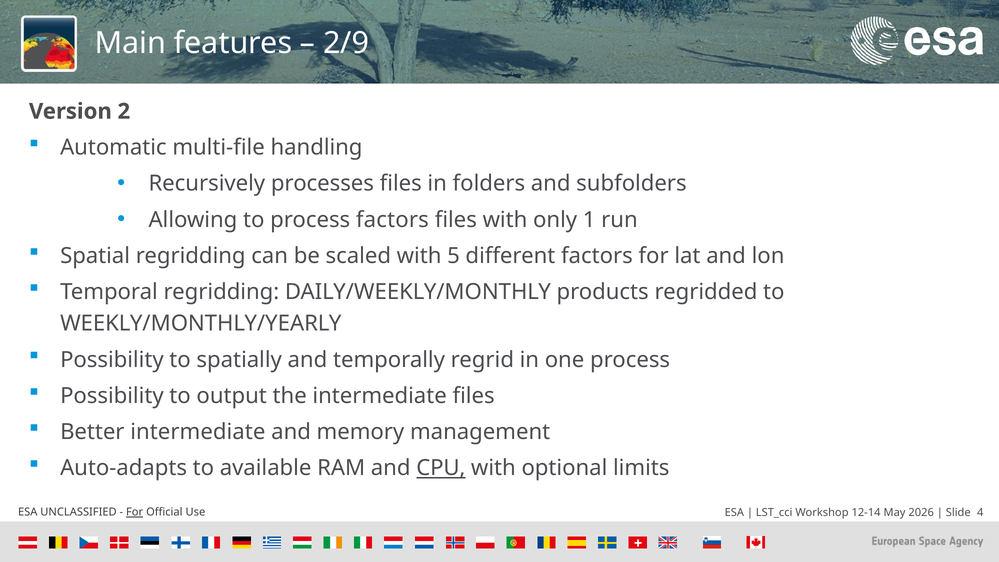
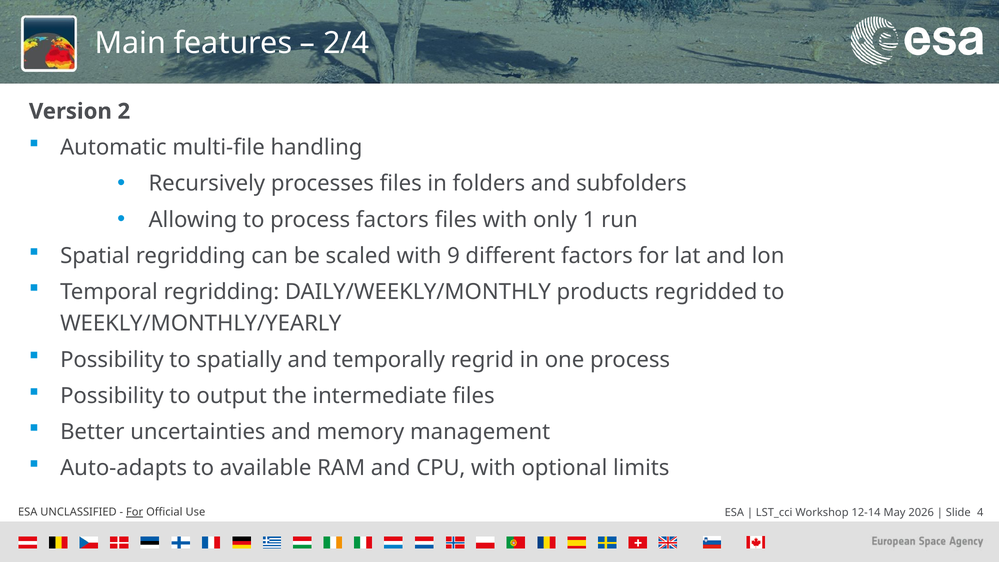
2/9: 2/9 -> 2/4 (346, 43)
5: 5 -> 9 (454, 256)
Better intermediate: intermediate -> uncertainties (198, 432)
CPU underline: present -> none (441, 468)
